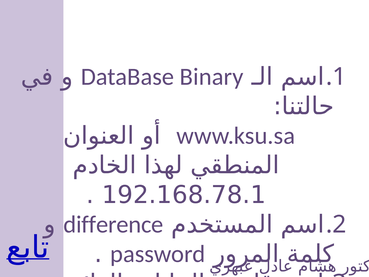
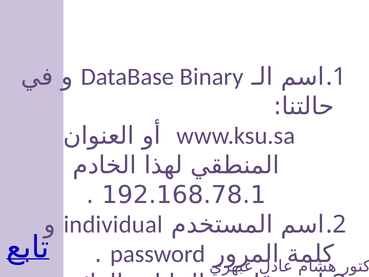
difference: difference -> individual (113, 224)
